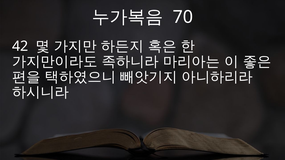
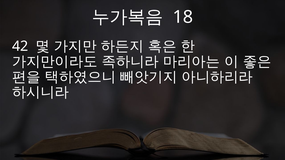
70: 70 -> 18 (183, 17)
